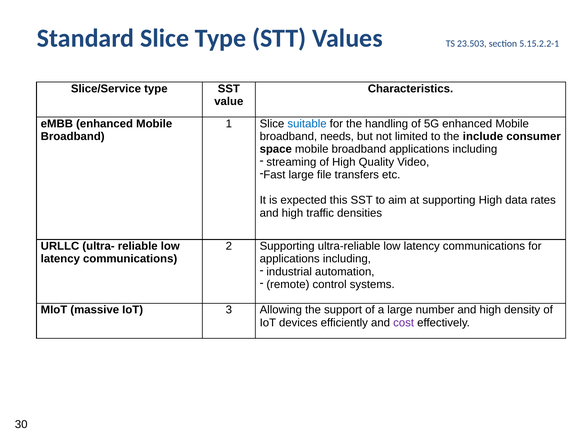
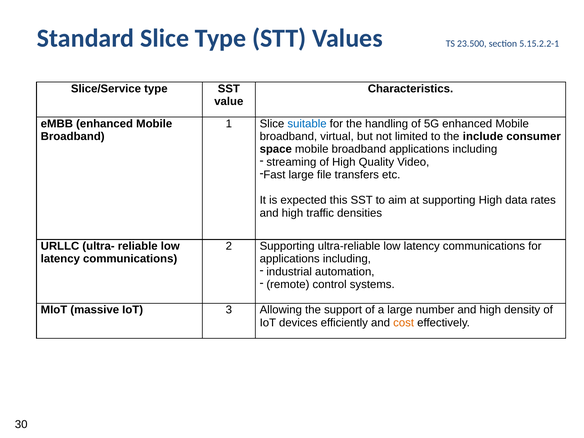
23.503: 23.503 -> 23.500 (472, 44)
needs: needs -> virtual (337, 136)
cost colour: purple -> orange (404, 323)
